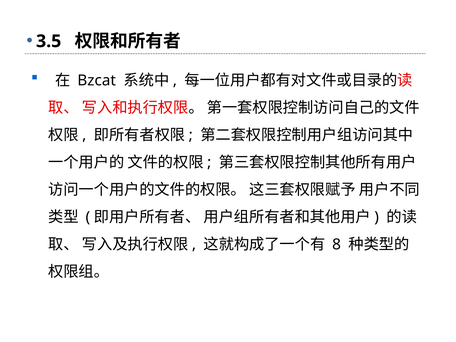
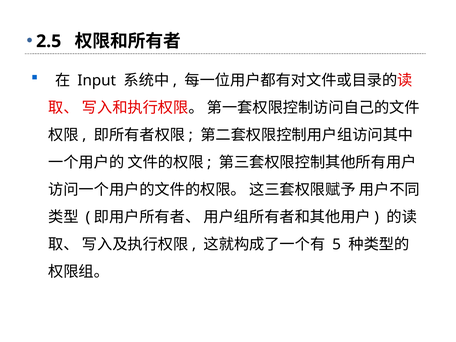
3.5: 3.5 -> 2.5 (49, 41)
Bzcat: Bzcat -> Input (97, 80)
8: 8 -> 5 (337, 245)
